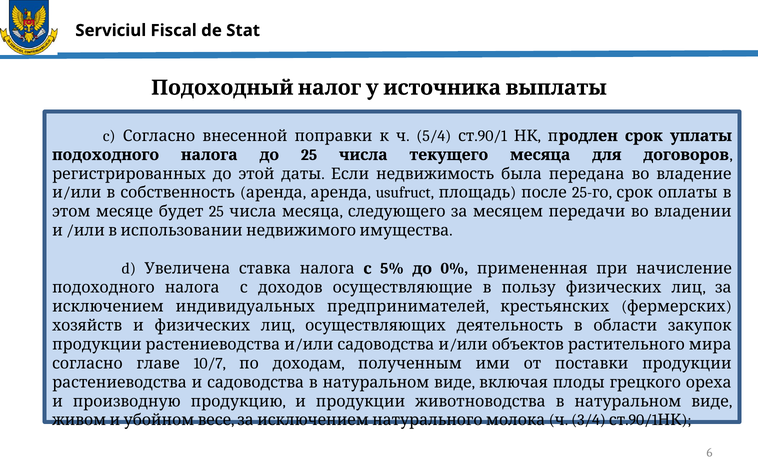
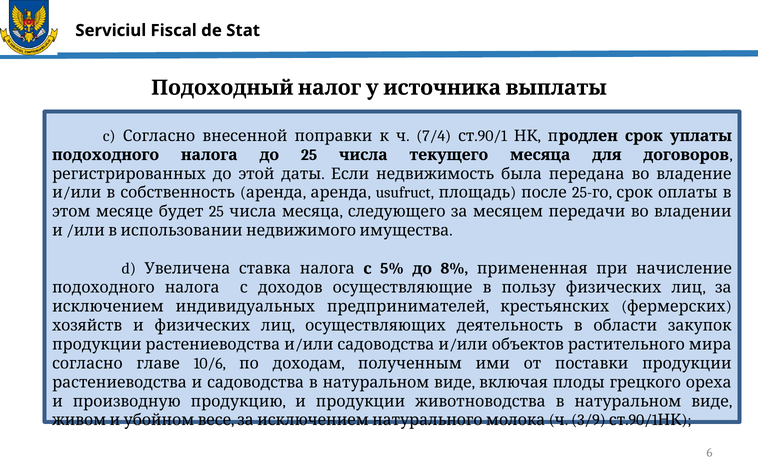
5/4: 5/4 -> 7/4 (434, 136)
0%: 0% -> 8% (454, 268)
10/7: 10/7 -> 10/6 (210, 363)
3/4: 3/4 -> 3/9 (588, 420)
